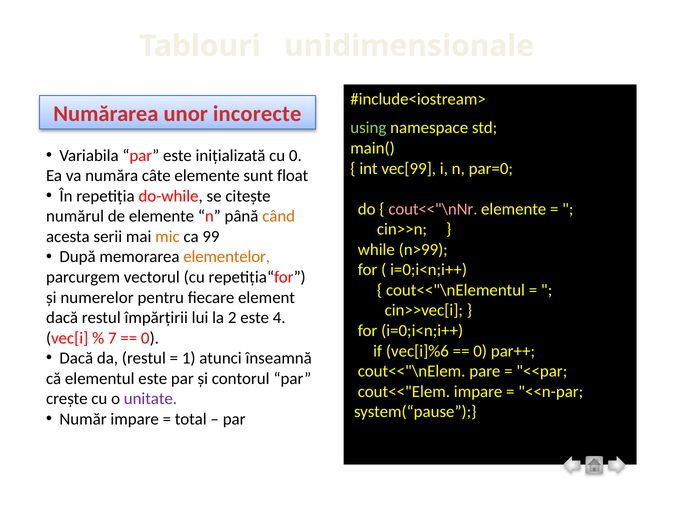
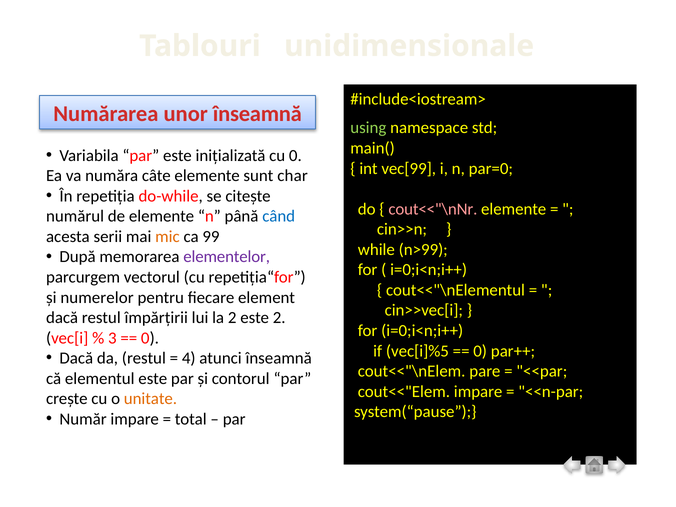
unor incorecte: incorecte -> înseamnă (257, 114)
float: float -> char (293, 176)
când colour: orange -> blue (279, 216)
elementelor colour: orange -> purple (227, 257)
este 4: 4 -> 2 (279, 318)
7: 7 -> 3 (112, 338)
vec[i]%6: vec[i]%6 -> vec[i]%5 (417, 351)
1: 1 -> 4 (189, 358)
unitate colour: purple -> orange (150, 399)
